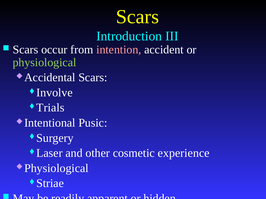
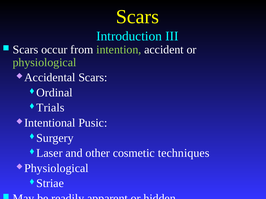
intention colour: pink -> light green (119, 50)
Involve: Involve -> Ordinal (54, 93)
experience: experience -> techniques (184, 153)
